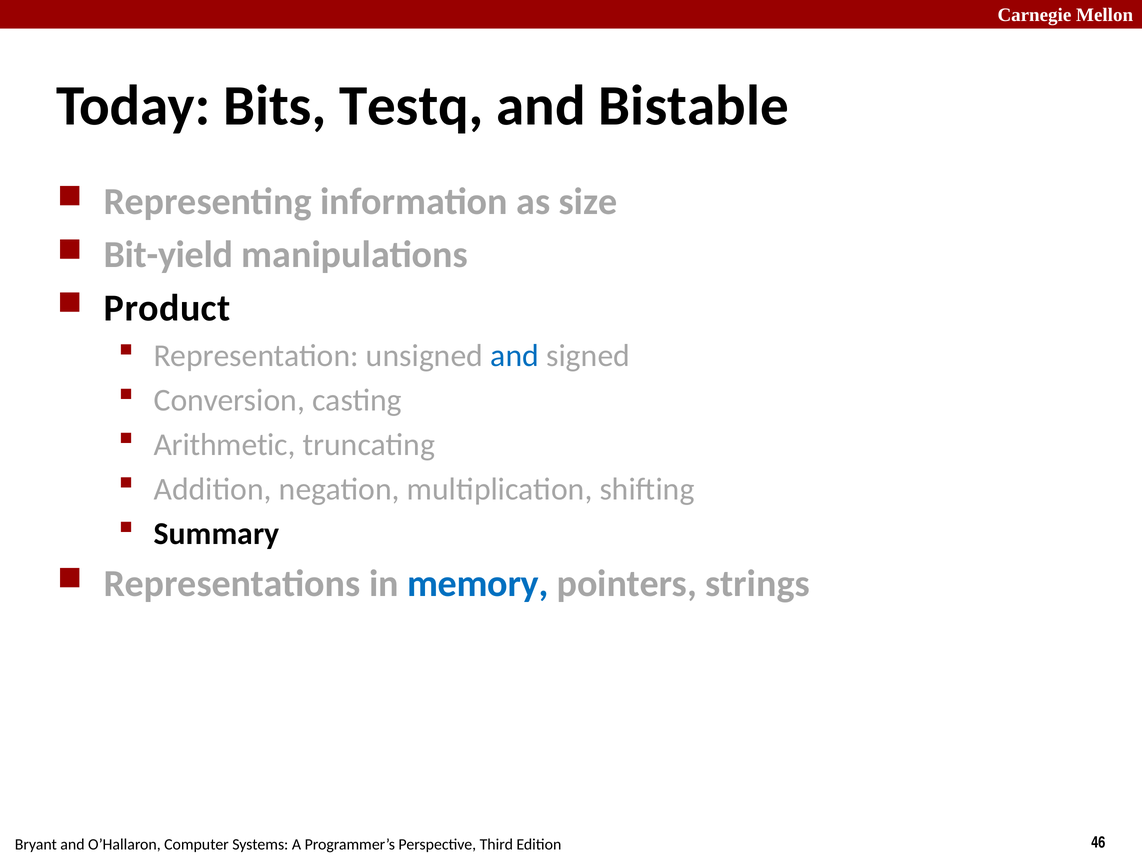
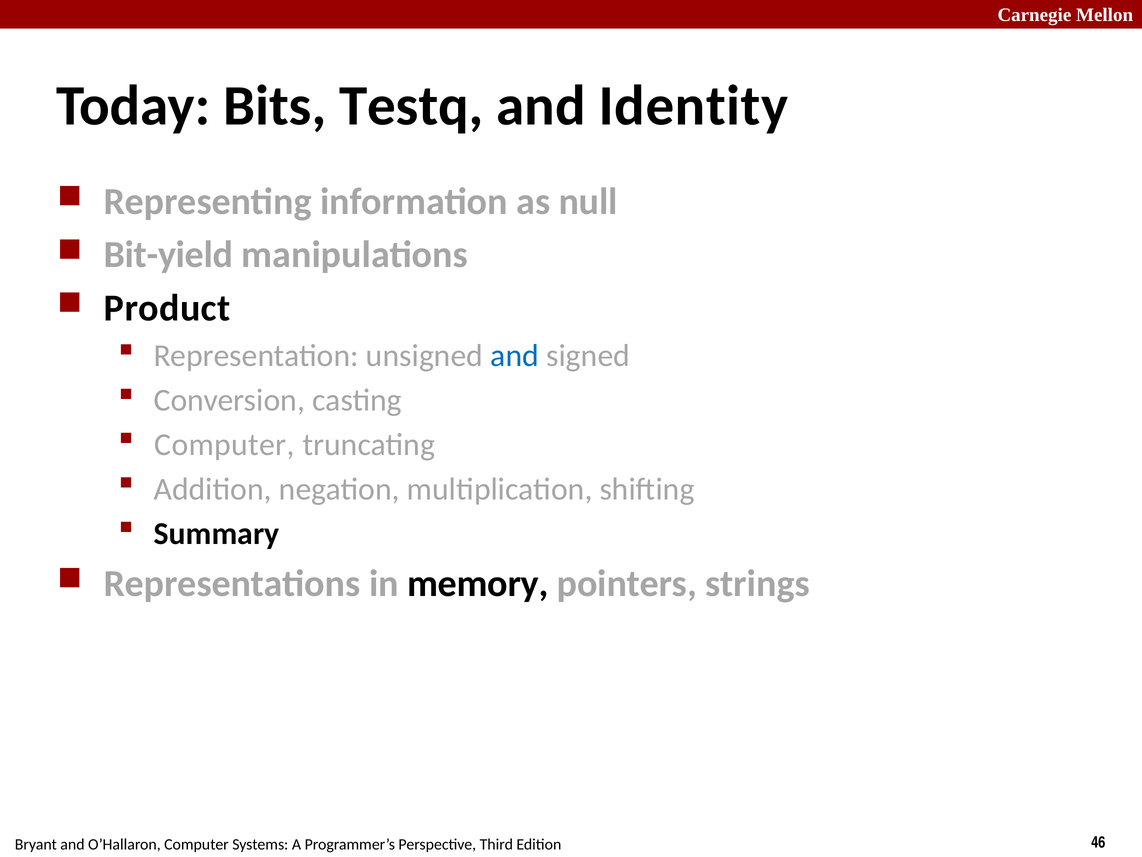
Bistable: Bistable -> Identity (693, 106)
size: size -> null (588, 201)
Arithmetic: Arithmetic -> Computer (224, 445)
memory colour: blue -> black (478, 583)
